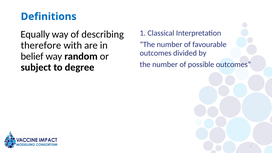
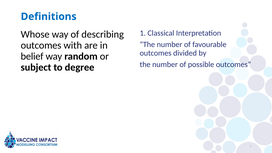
Equally: Equally -> Whose (35, 34)
therefore: therefore -> outcomes (41, 45)
